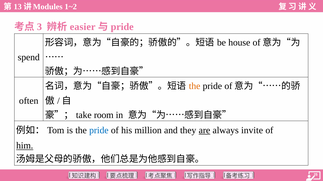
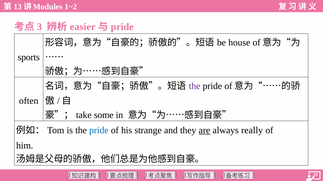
spend: spend -> sports (29, 58)
the colour: orange -> purple (195, 86)
room: room -> some (104, 115)
million: million -> strange (148, 131)
invite: invite -> really (252, 131)
him underline: present -> none (25, 146)
